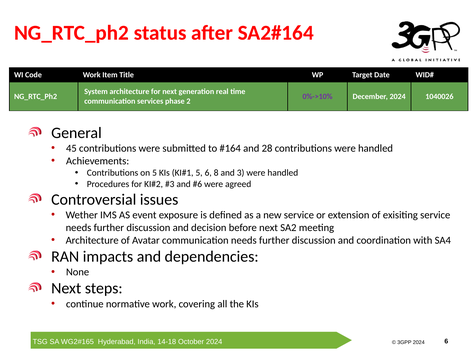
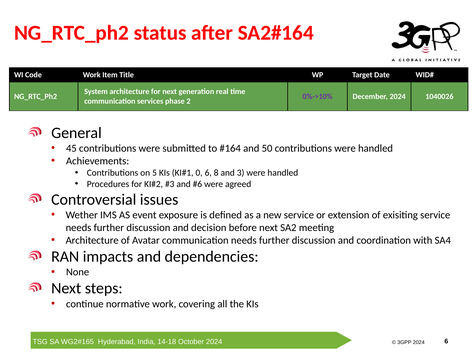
28: 28 -> 50 (267, 148)
5: 5 -> 0 (199, 173)
